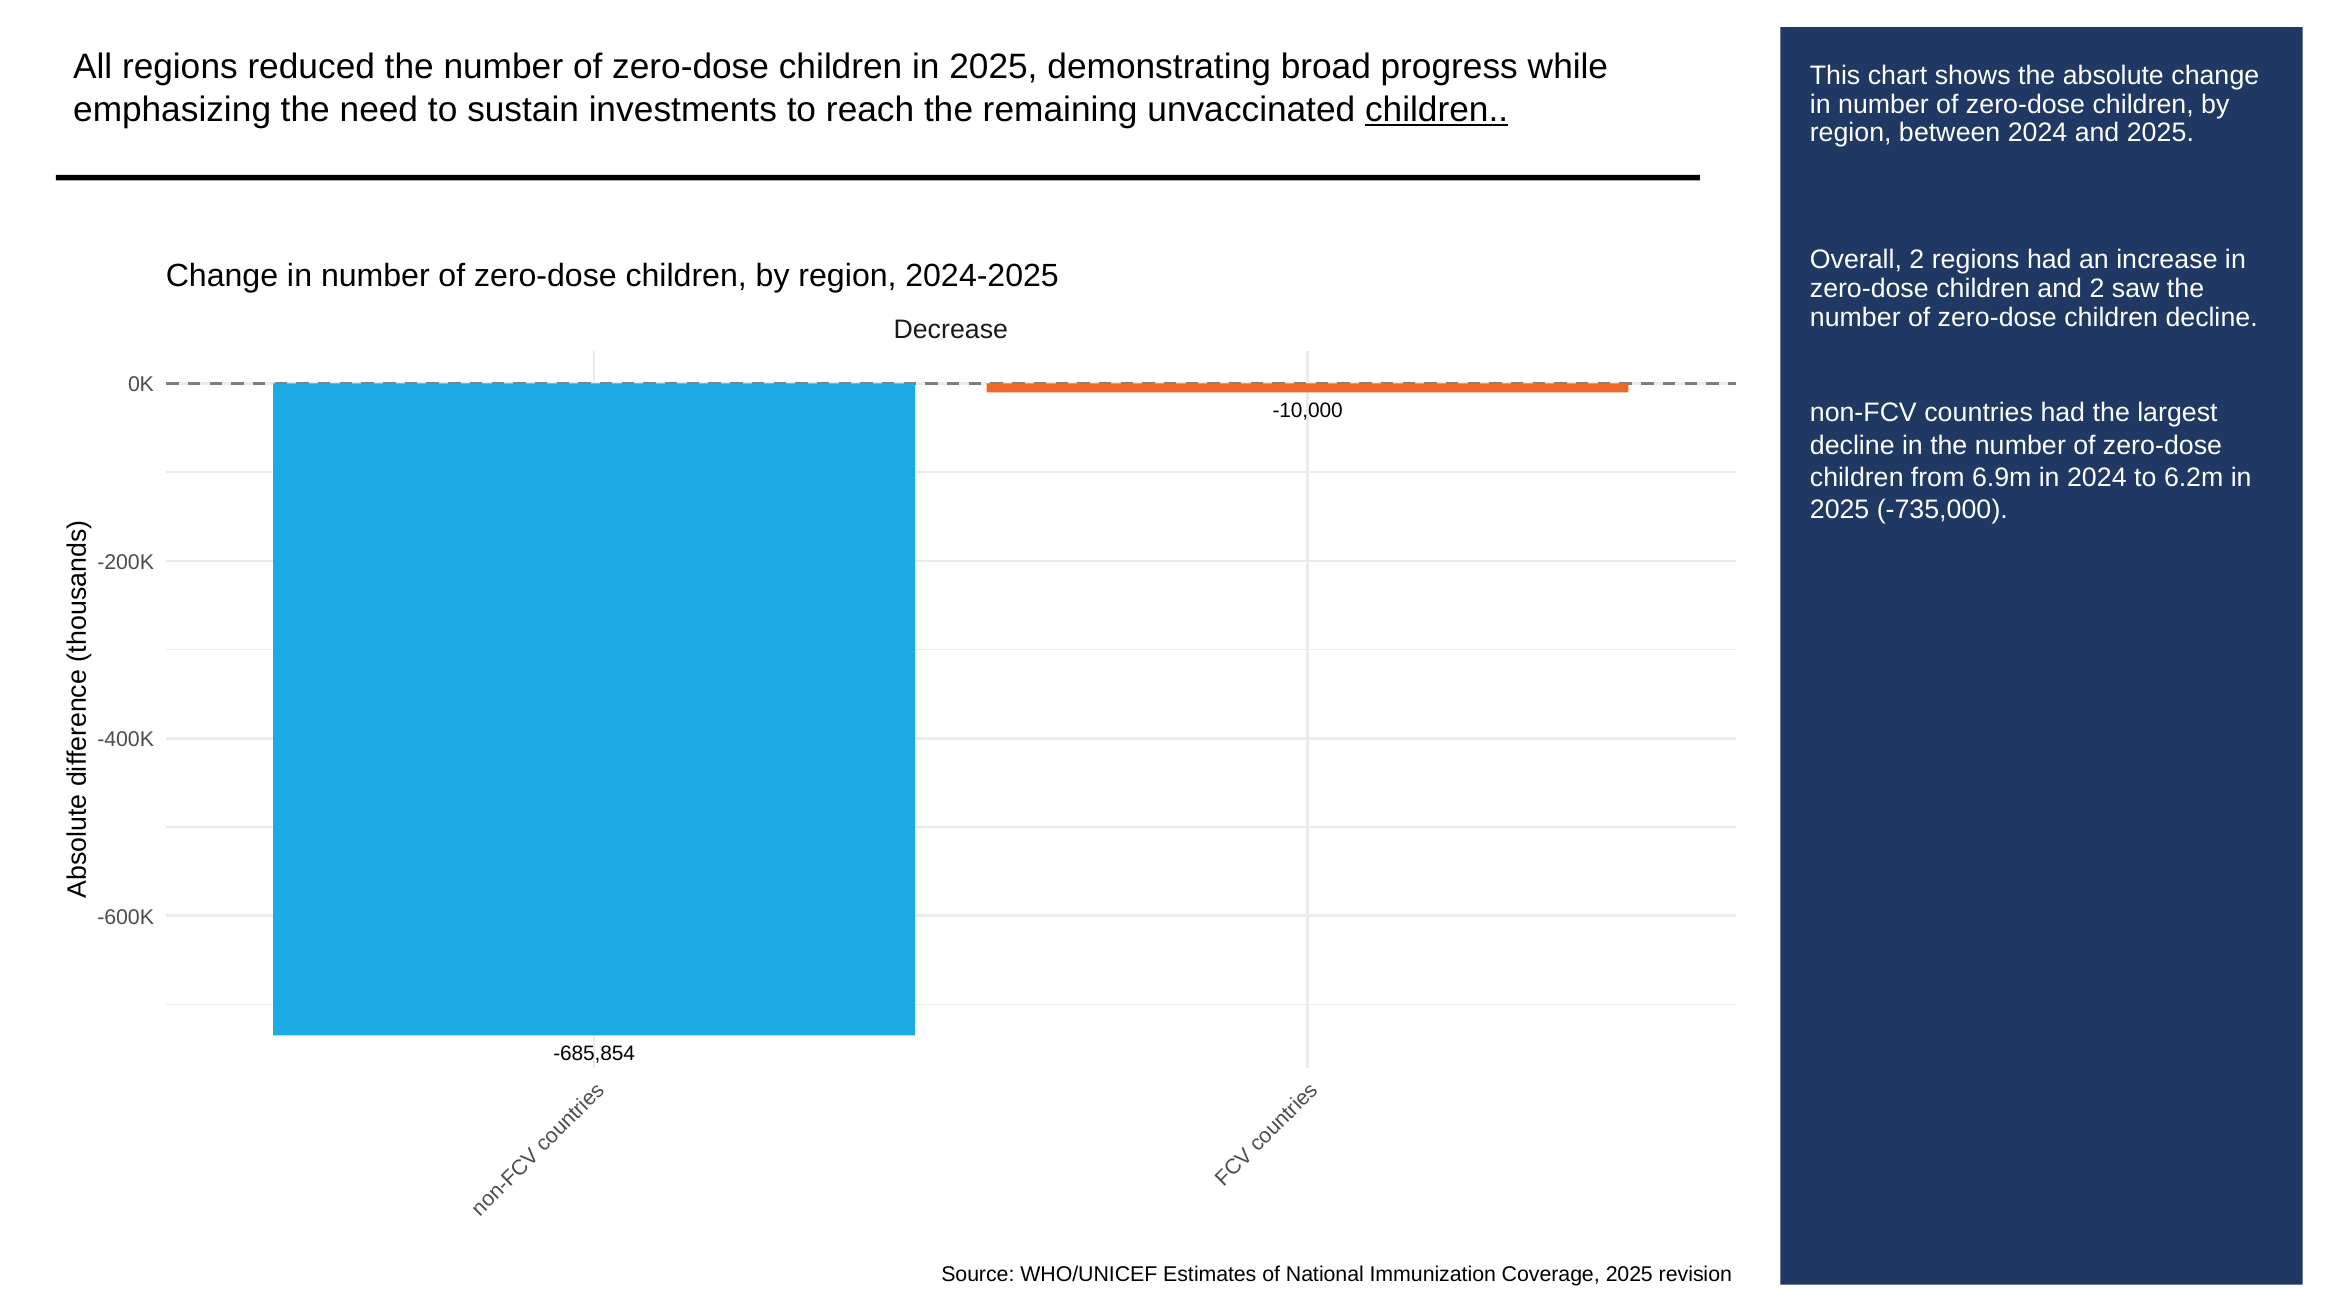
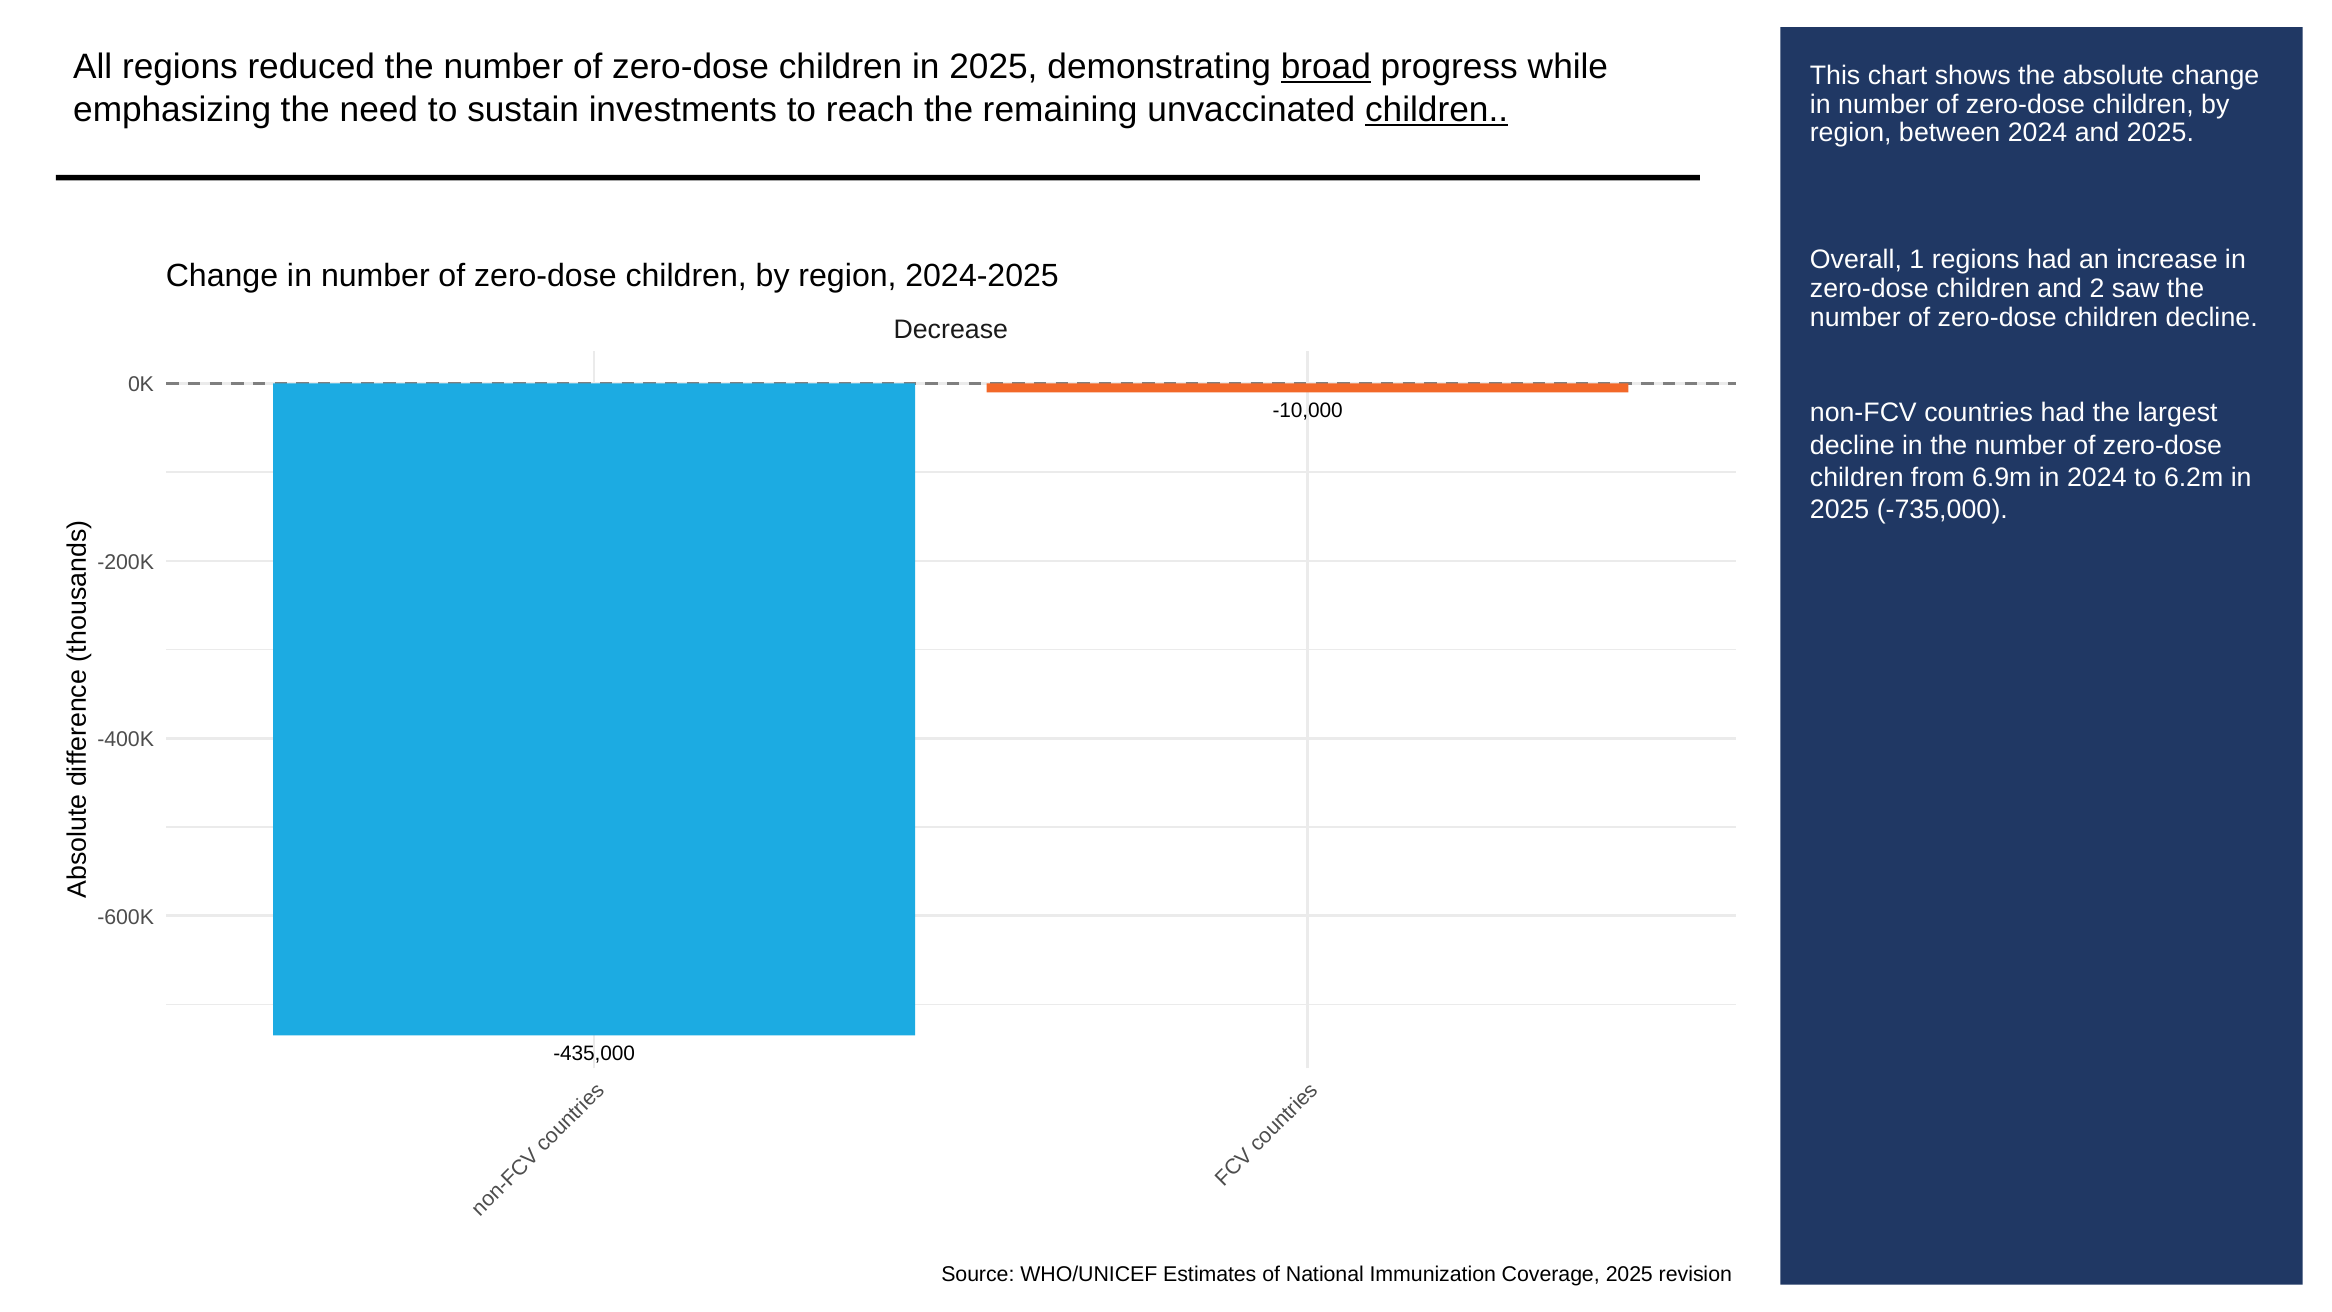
broad underline: none -> present (1326, 67)
Overall 2: 2 -> 1 (1917, 260)
-685,854: -685,854 -> -435,000 (594, 1053)
